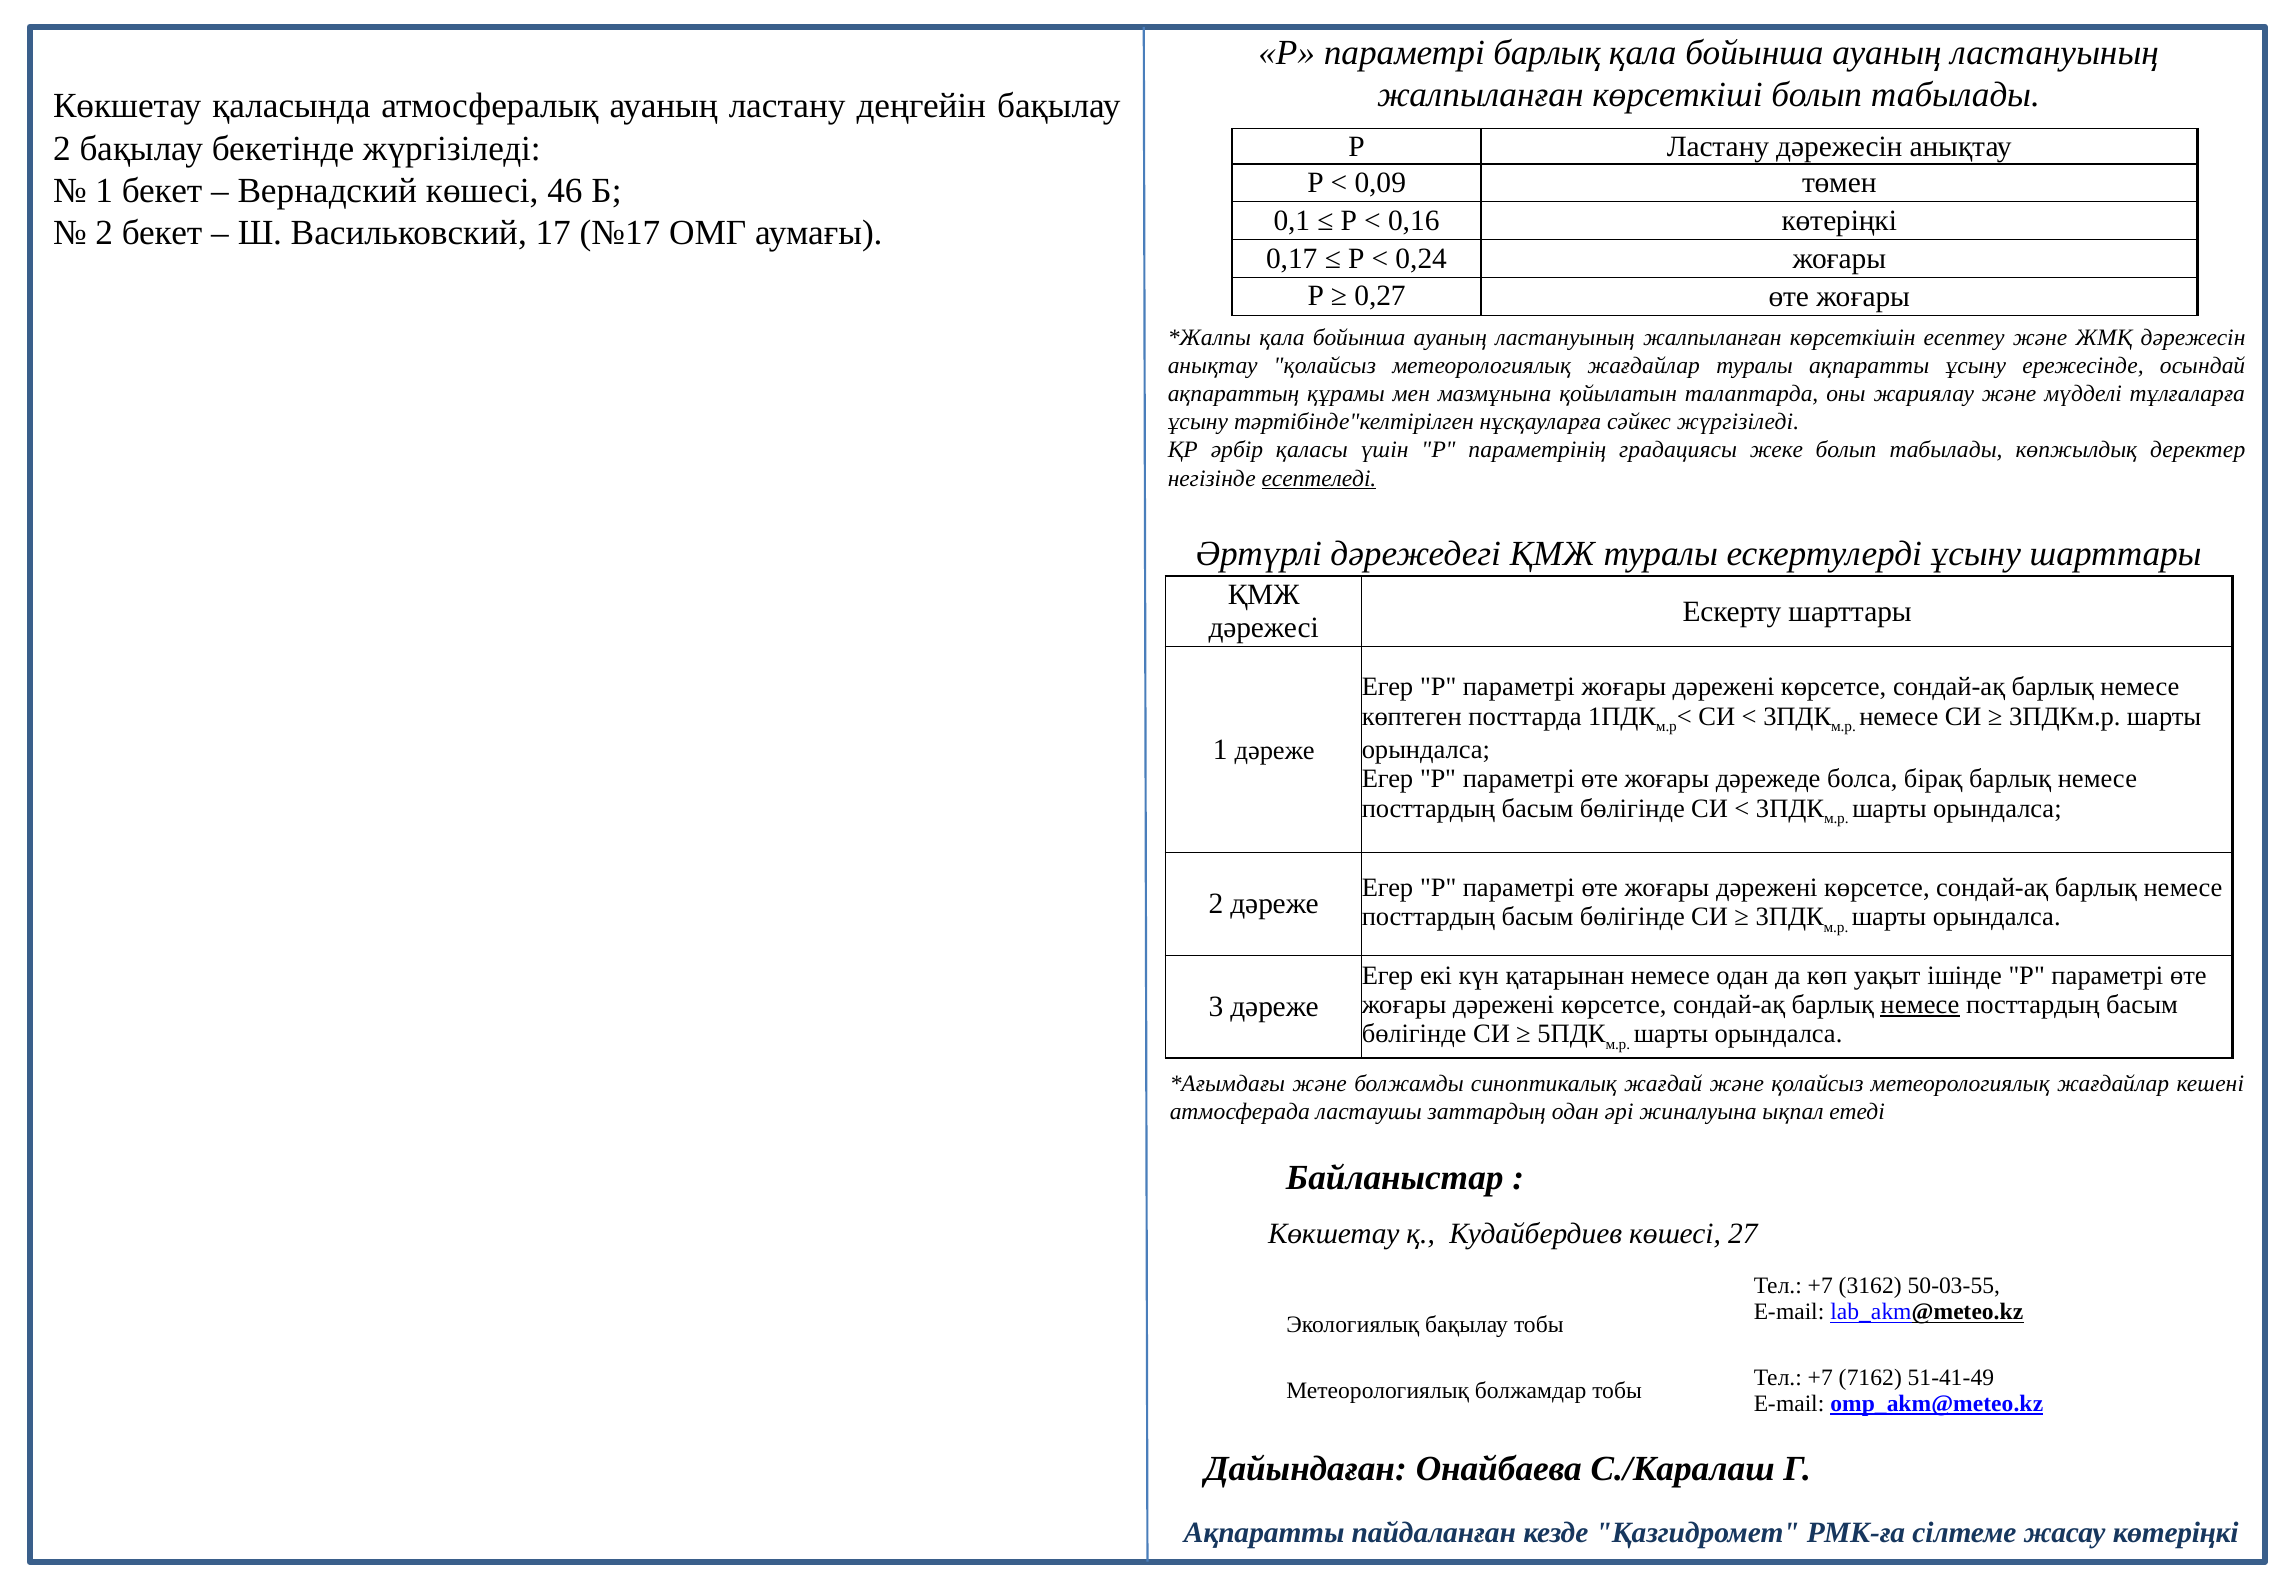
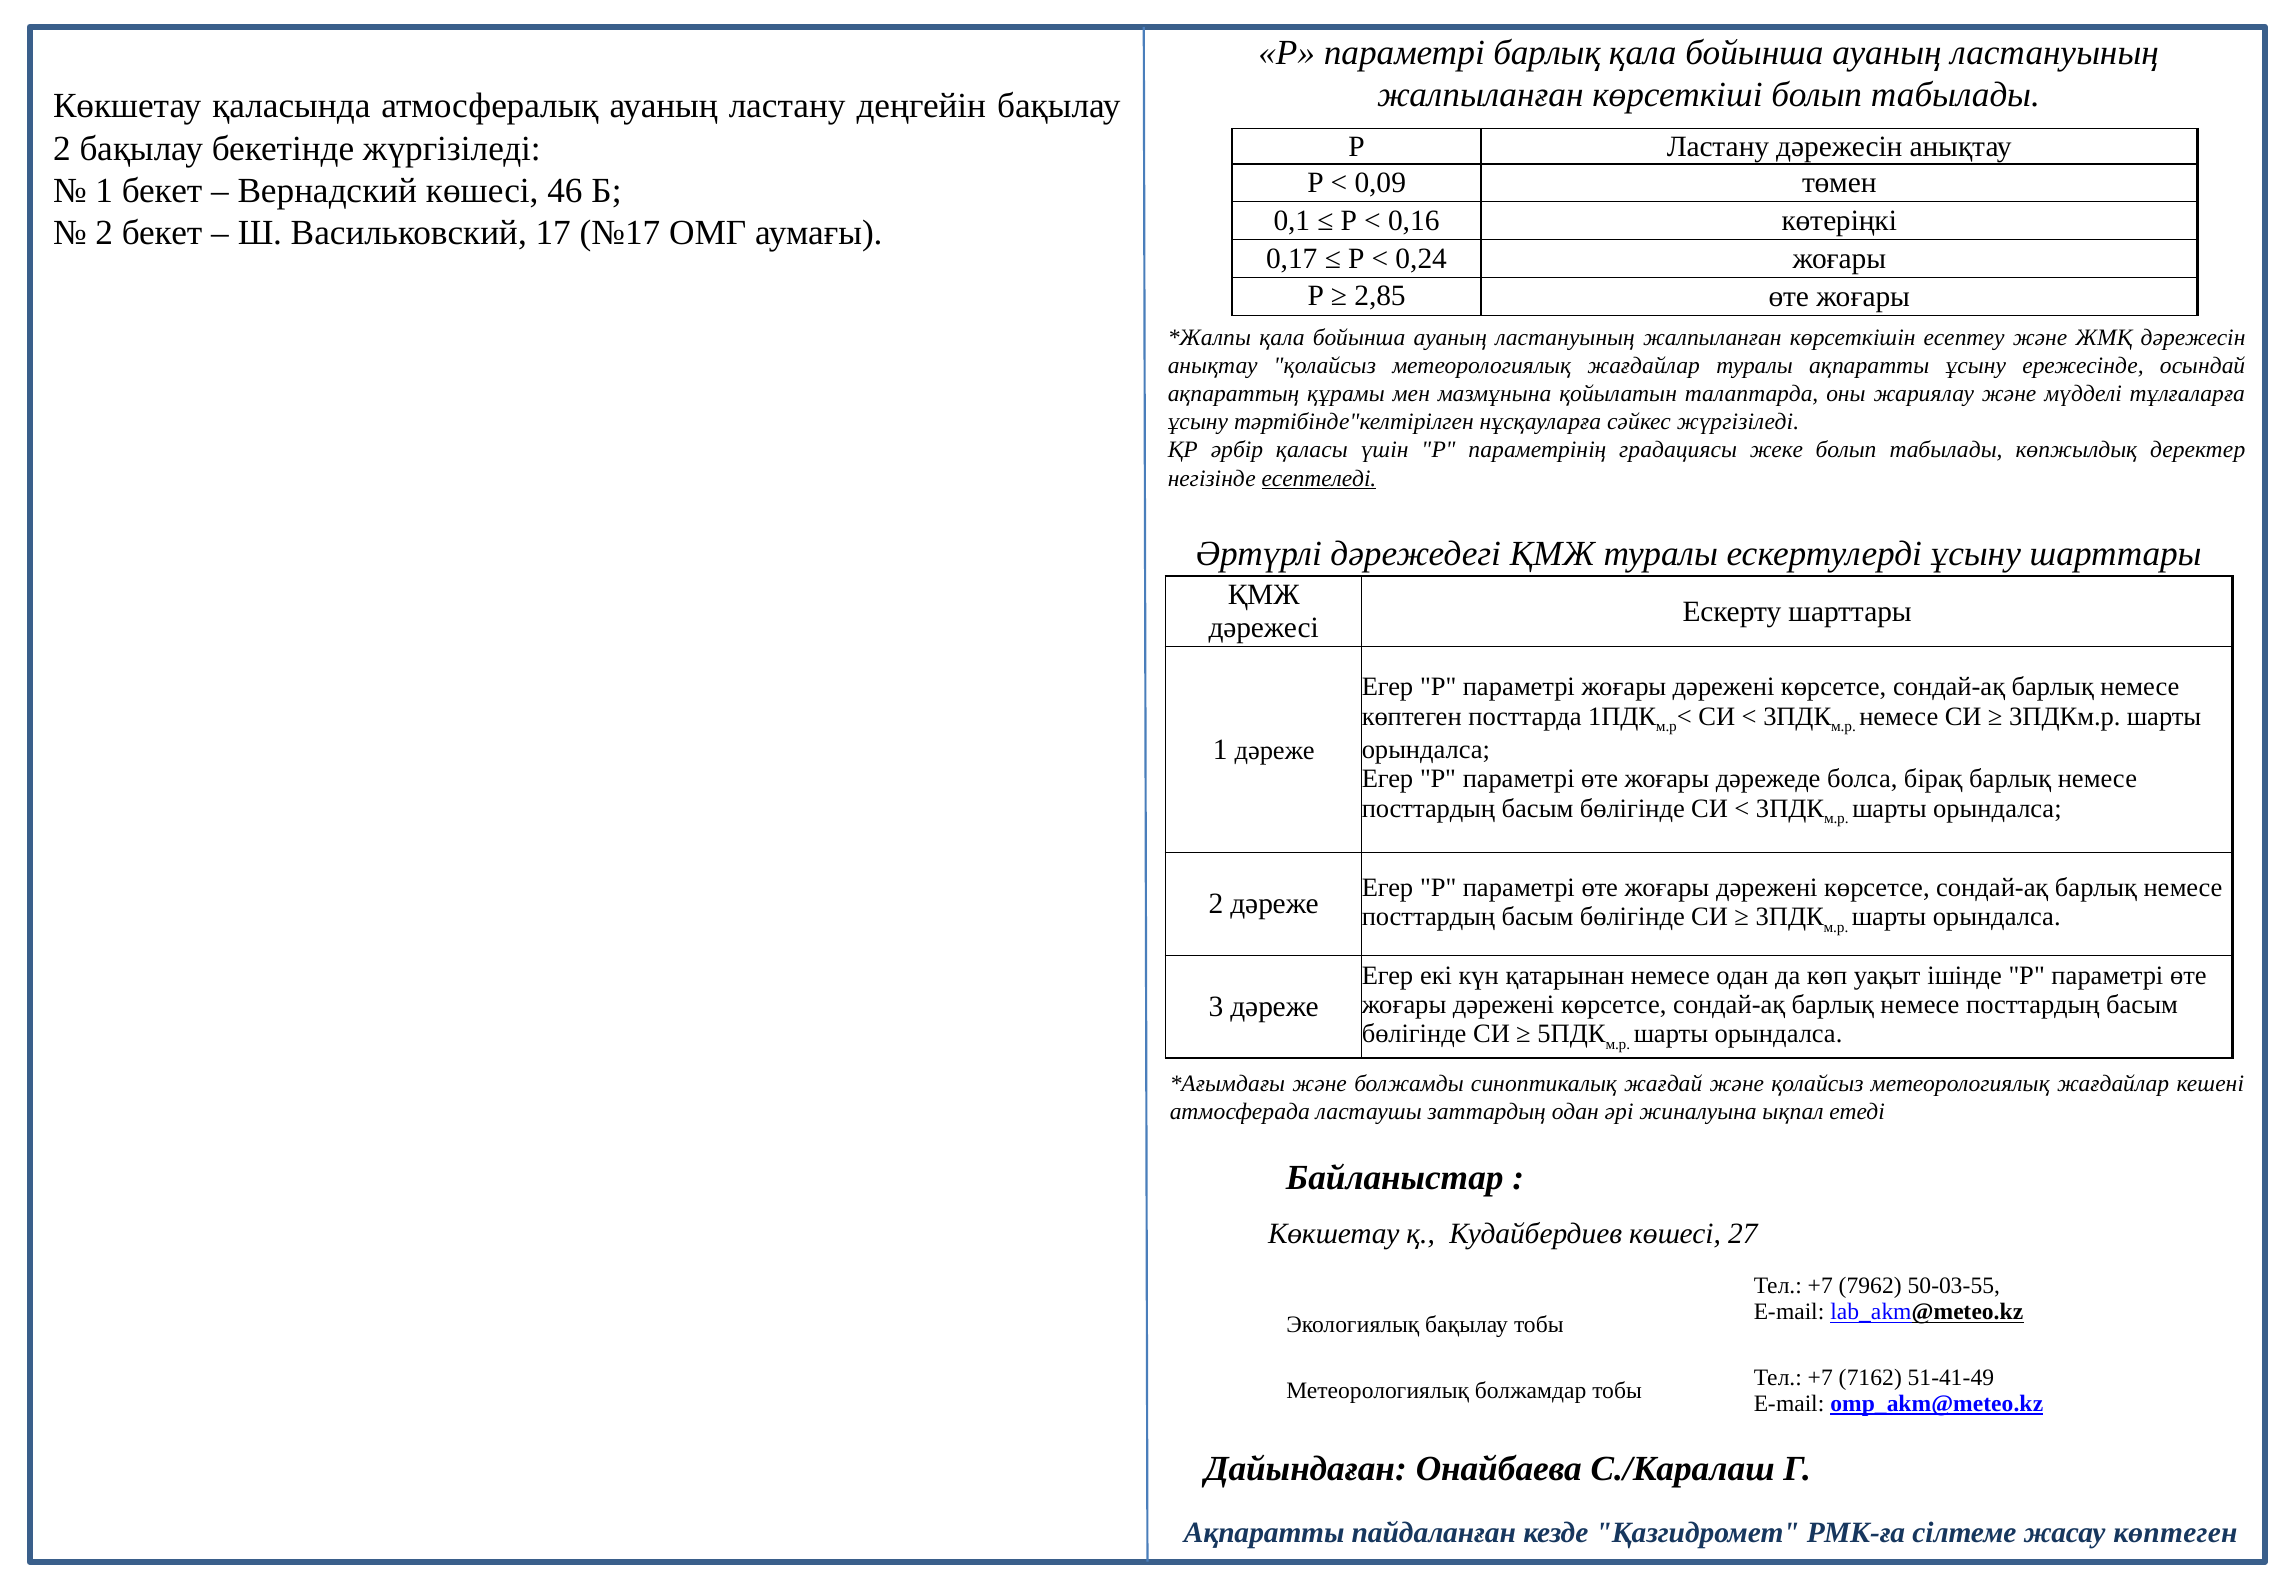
0,27: 0,27 -> 2,85 (1380, 296)
немесе underline: present -> none (1920, 1005)
3162: 3162 -> 7962 (1870, 1285)
жасау көтеріңкі: көтеріңкі -> көптеген (2175, 1533)
